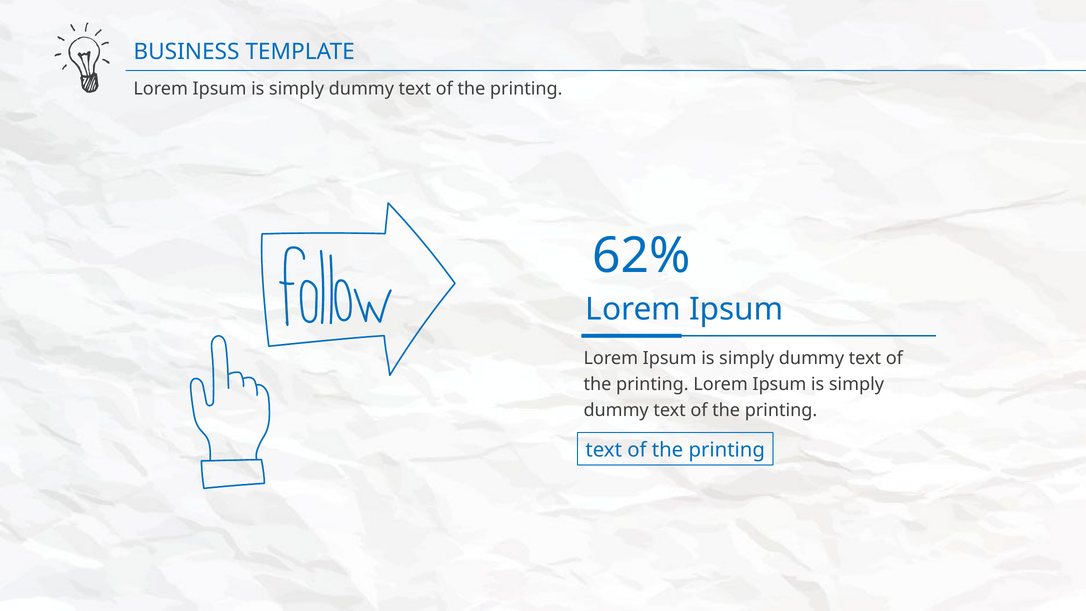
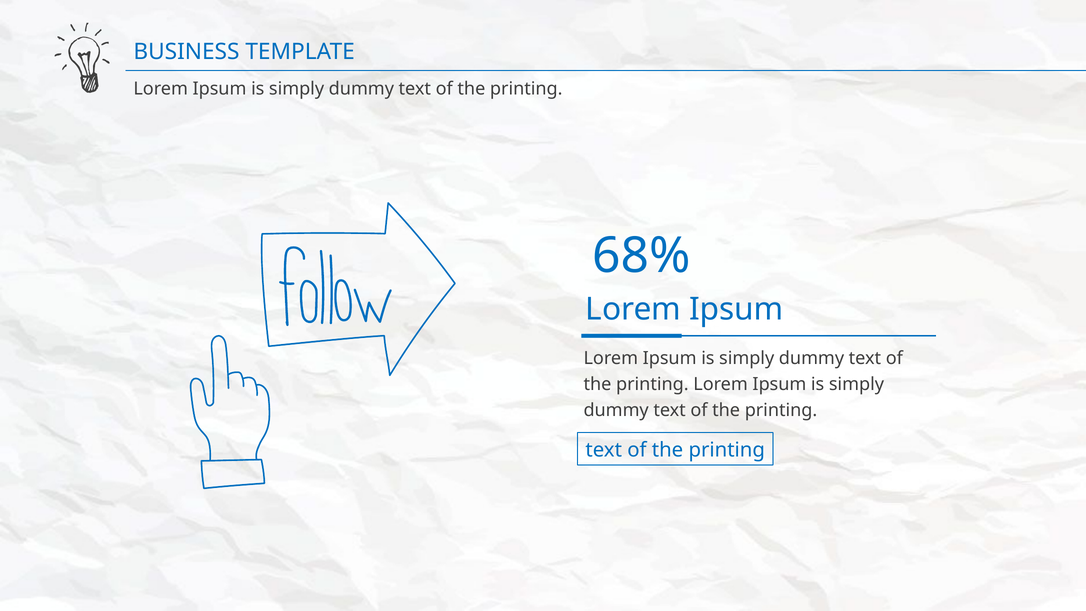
62%: 62% -> 68% (641, 256)
